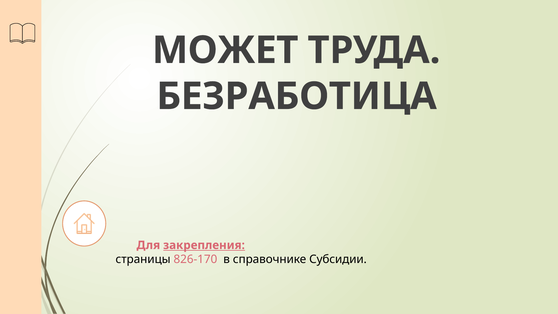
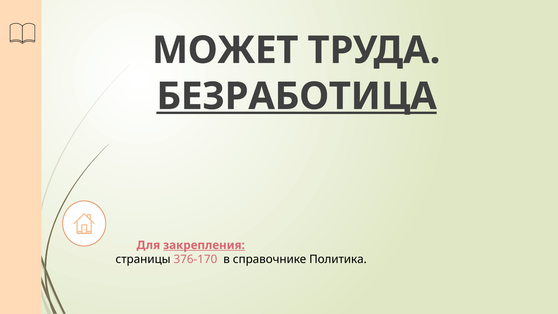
БЕЗРАБОТИЦА underline: none -> present (297, 96)
826-170: 826-170 -> 376-170 (195, 259)
Субсидии: Субсидии -> Политика (338, 259)
